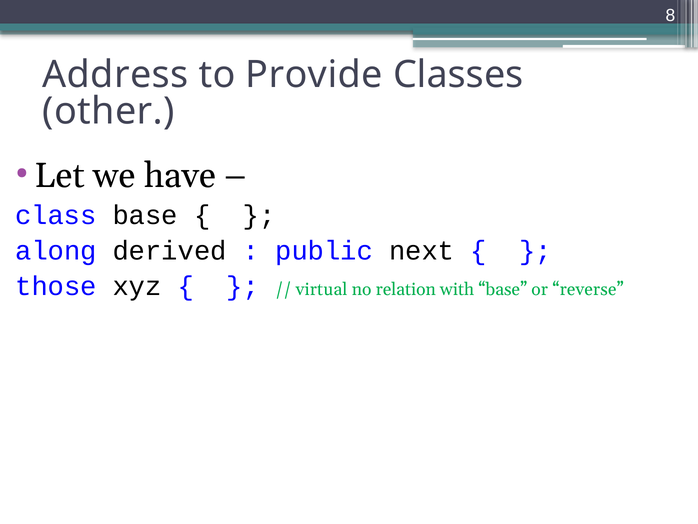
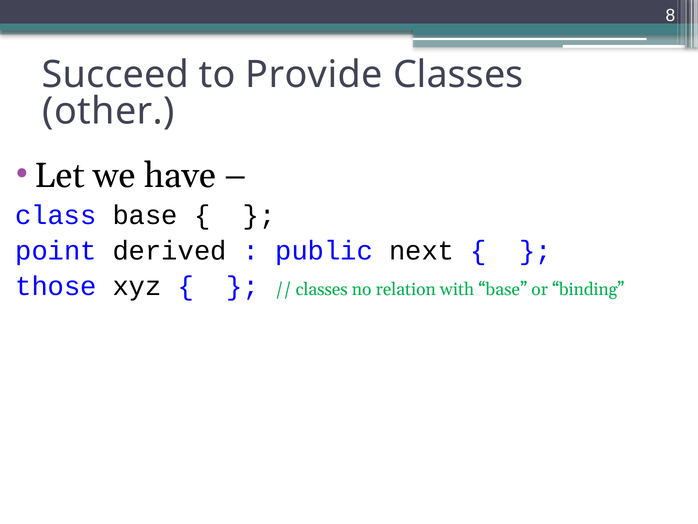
Address: Address -> Succeed (115, 75)
along: along -> point (56, 250)
virtual: virtual -> classes (322, 289)
reverse: reverse -> binding (588, 289)
